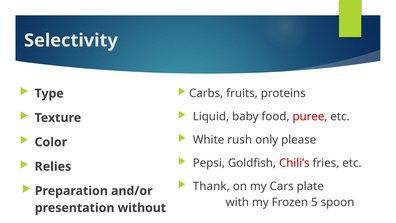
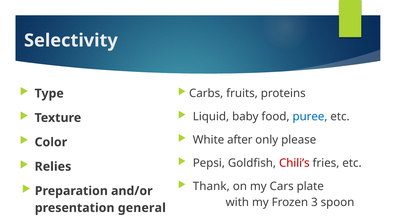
puree colour: red -> blue (310, 116)
rush: rush -> after (240, 140)
5: 5 -> 3 (314, 202)
without: without -> general (142, 208)
